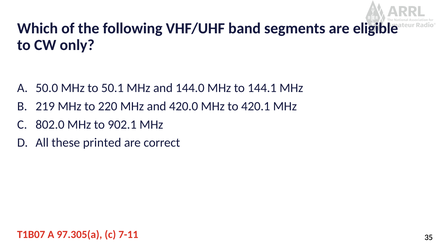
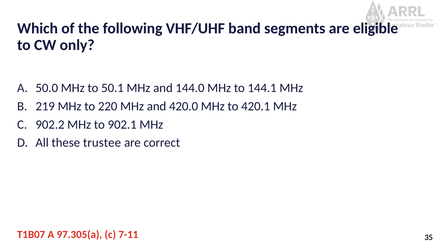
802.0: 802.0 -> 902.2 (50, 125)
printed: printed -> trustee (102, 143)
